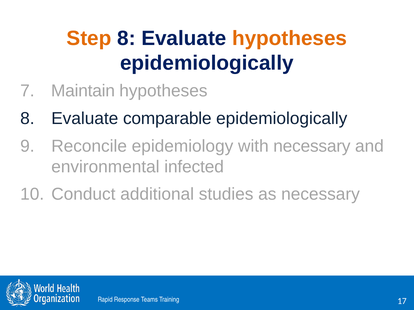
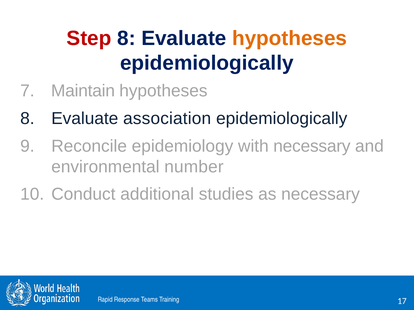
Step colour: orange -> red (89, 38)
comparable: comparable -> association (167, 119)
infected: infected -> number (194, 167)
